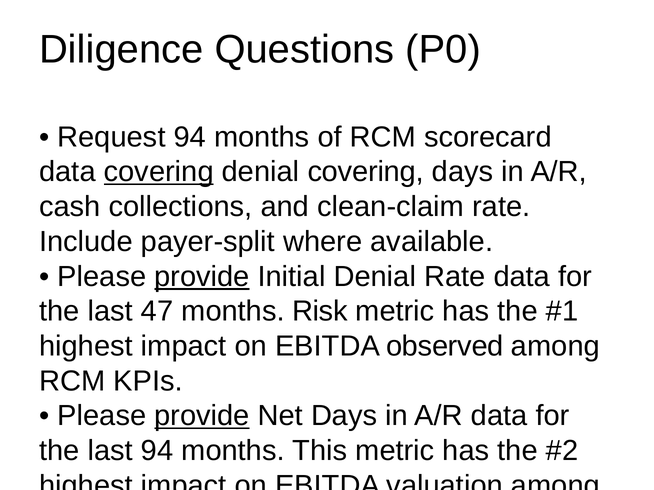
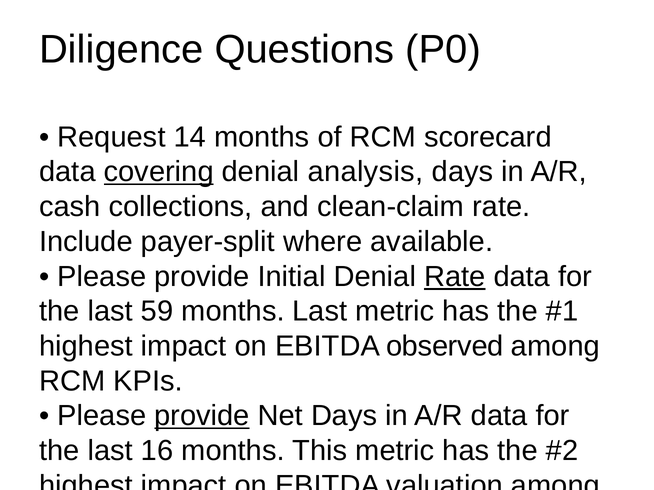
Request 94: 94 -> 14 (190, 137)
denial covering: covering -> analysis (366, 172)
provide underline: present -> none (202, 277)
Rate underline: none -> present (455, 277)
47: 47 -> 59 (157, 312)
months Risk: Risk -> Last (320, 312)
last 94: 94 -> 16 (157, 451)
